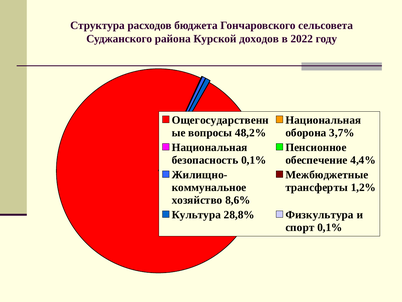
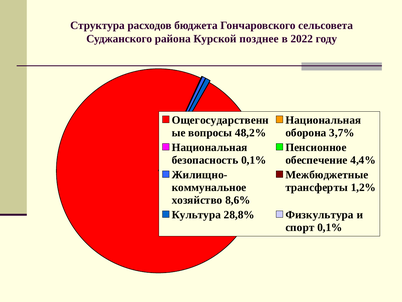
доходов: доходов -> позднее (259, 39)
